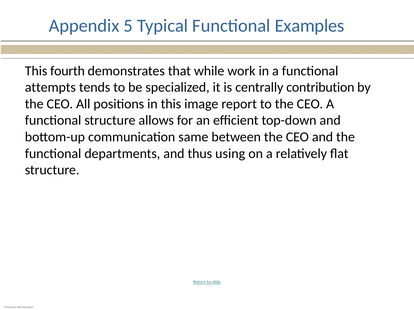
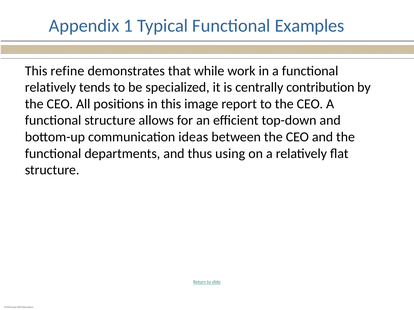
5: 5 -> 1 (128, 26)
fourth: fourth -> refine (67, 71)
attempts: attempts -> relatively (50, 87)
same: same -> ideas (193, 137)
